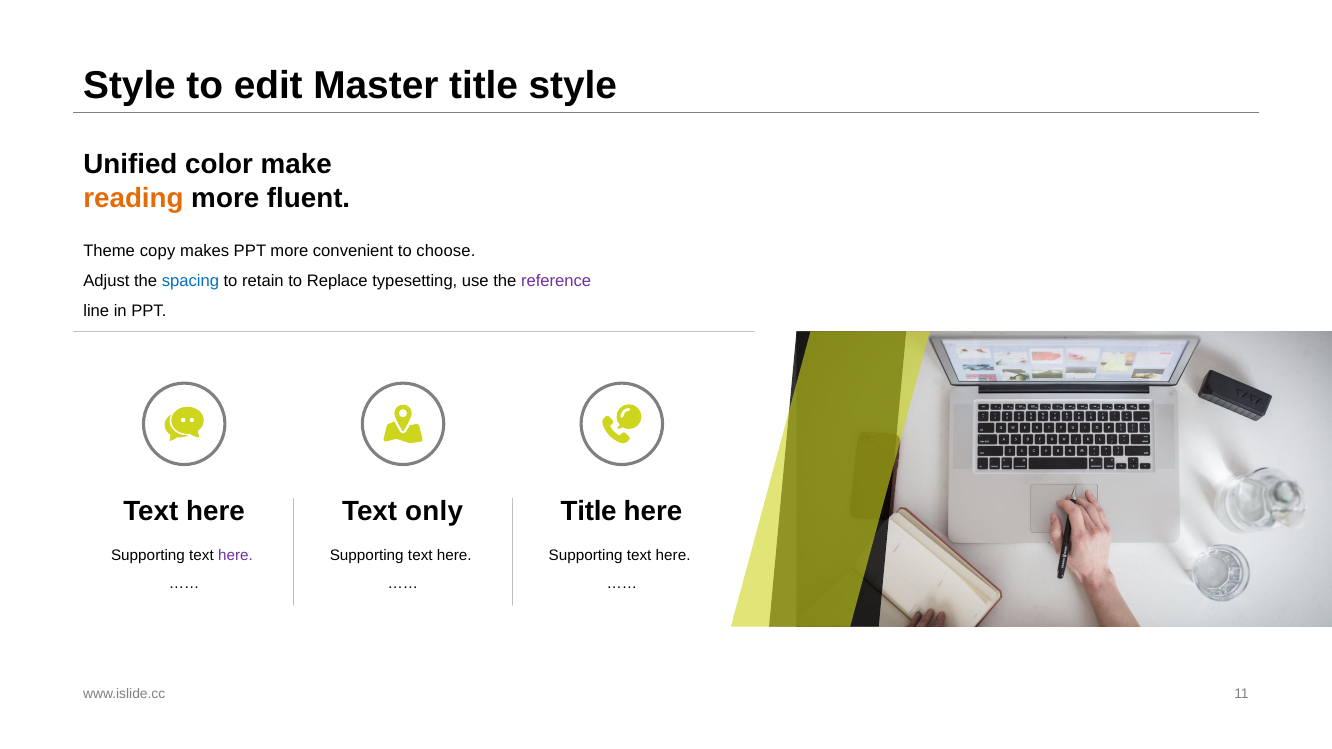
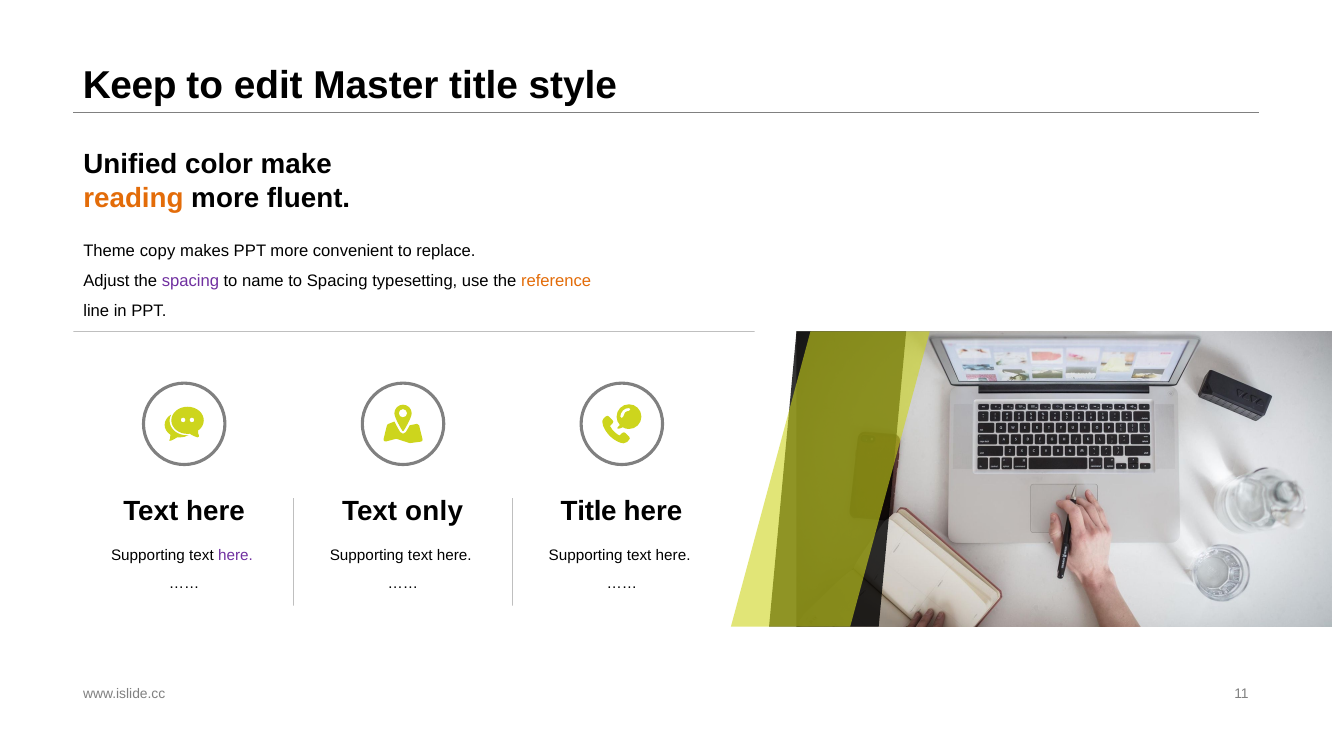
Style: Style -> Keep (130, 86)
choose: choose -> replace (446, 251)
spacing colour: blue -> purple (190, 281)
retain: retain -> name (263, 281)
to Replace: Replace -> Spacing (337, 281)
reference colour: purple -> orange (556, 281)
